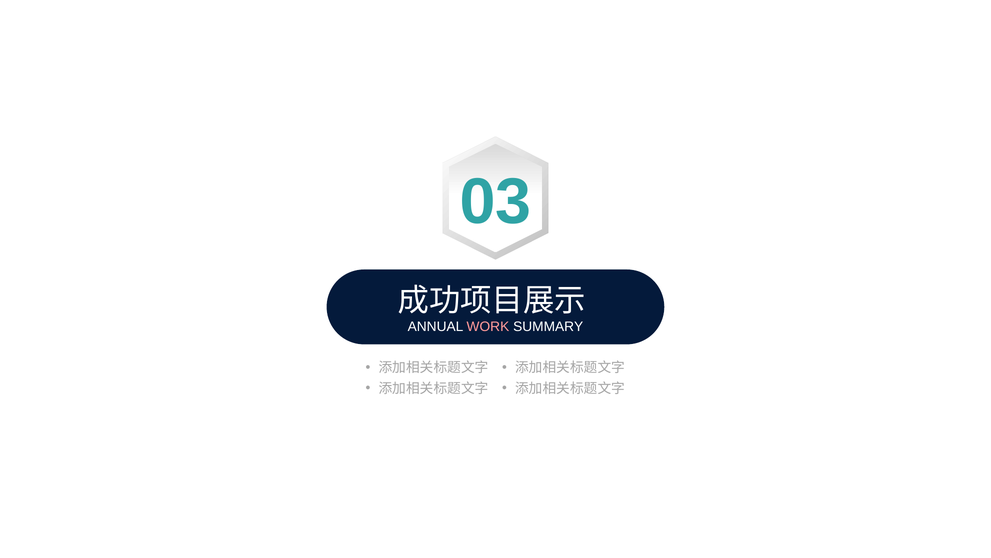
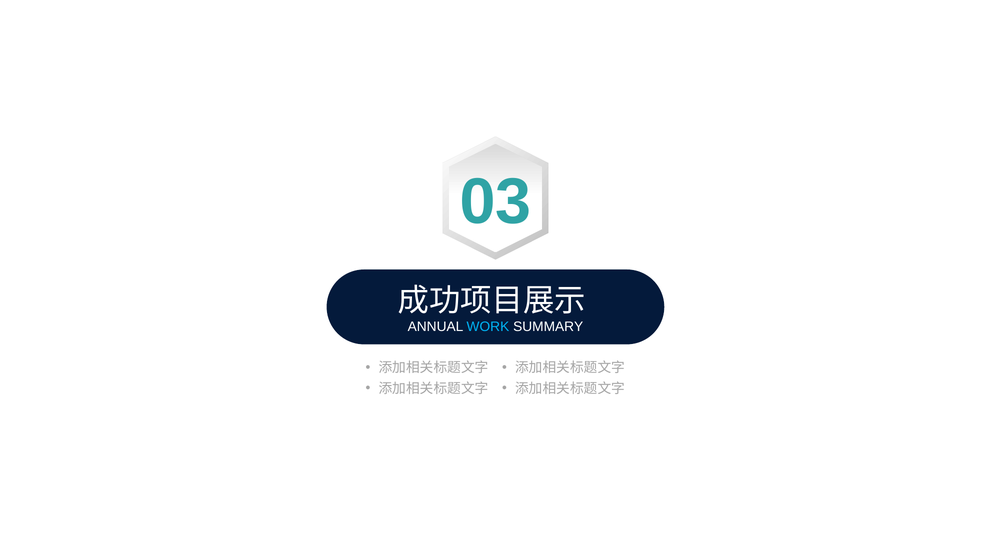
WORK colour: pink -> light blue (488, 326)
